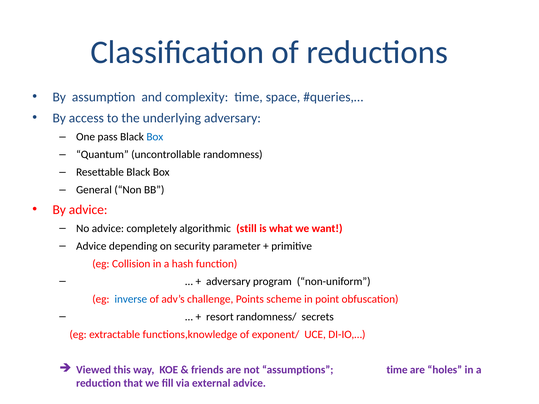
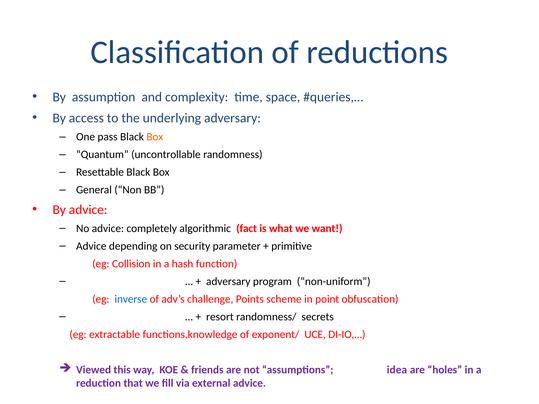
Box colour: blue -> orange (155, 137)
still: still -> fact (247, 229)
assumptions time: time -> idea (397, 370)
